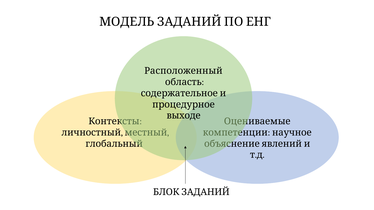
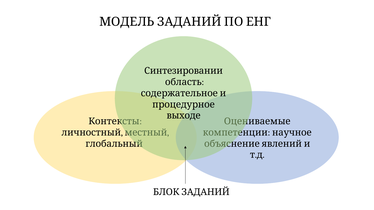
Расположенный: Расположенный -> Синтезировании (184, 71)
